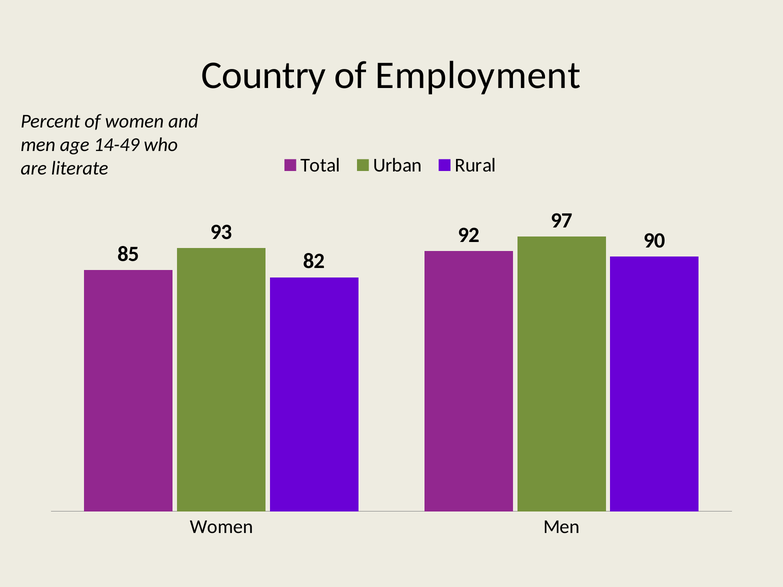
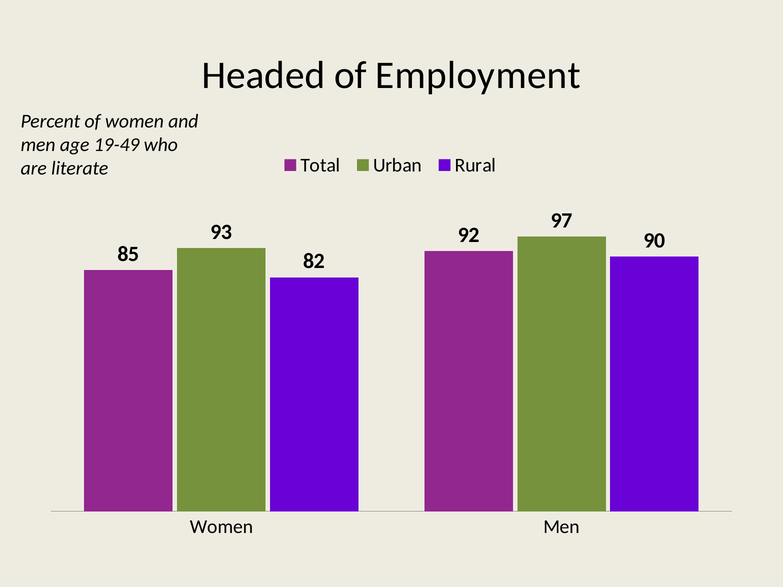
Country: Country -> Headed (263, 75)
14-49: 14-49 -> 19-49 (117, 145)
